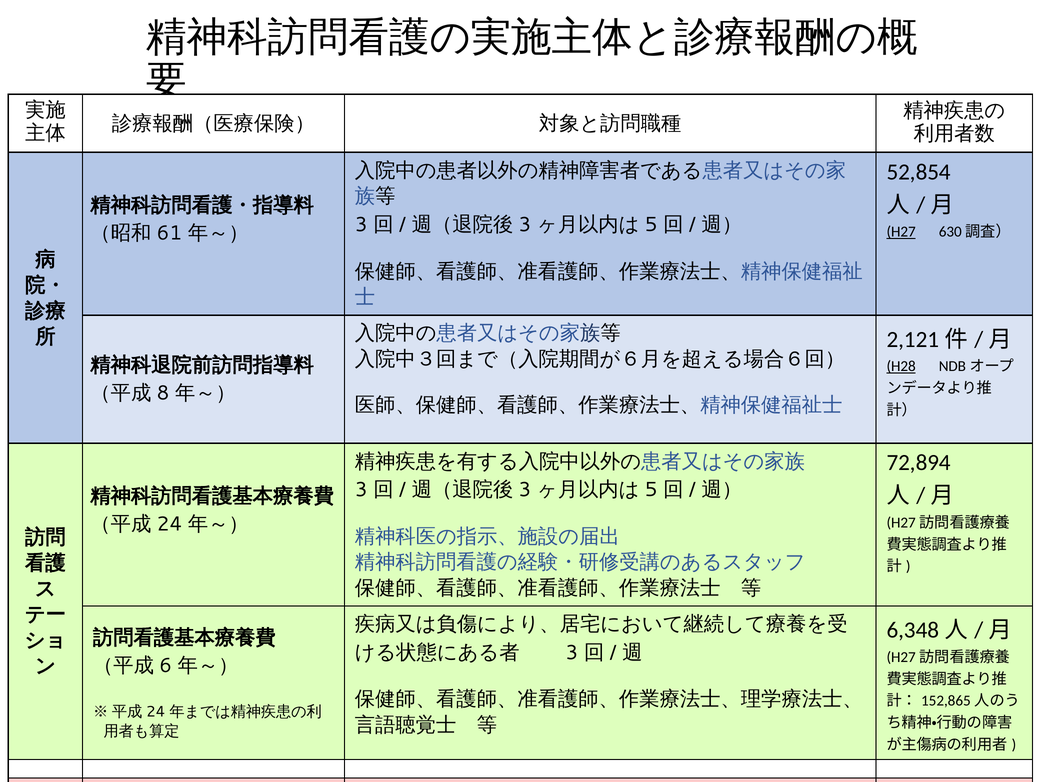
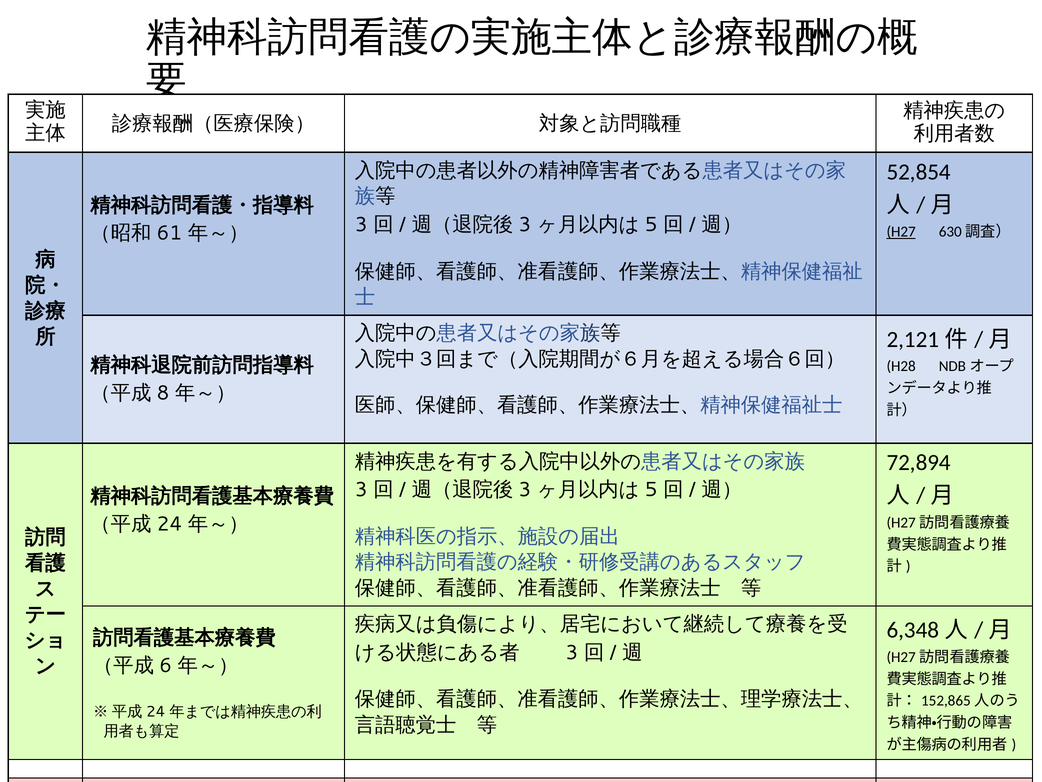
H28 underline: present -> none (901, 366)
